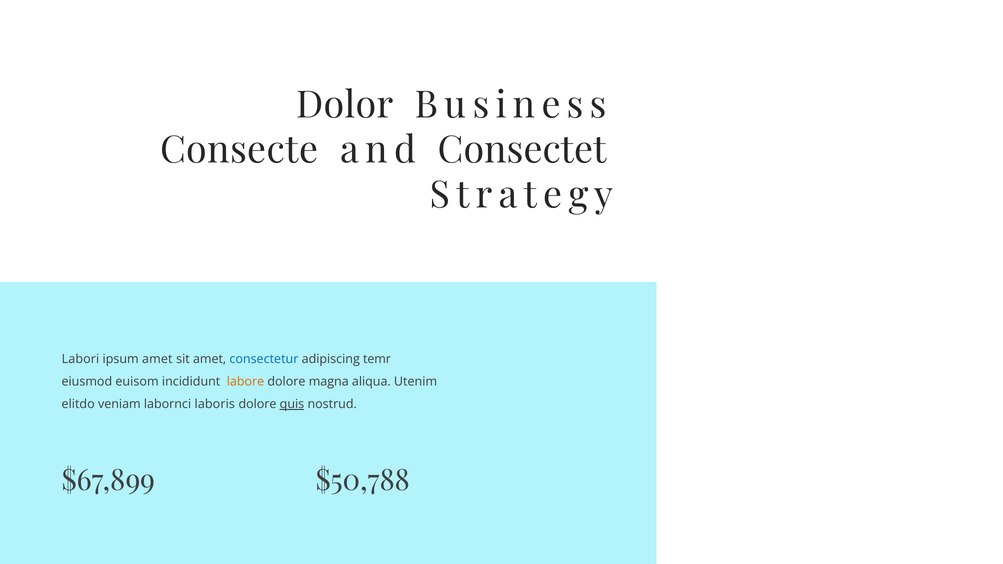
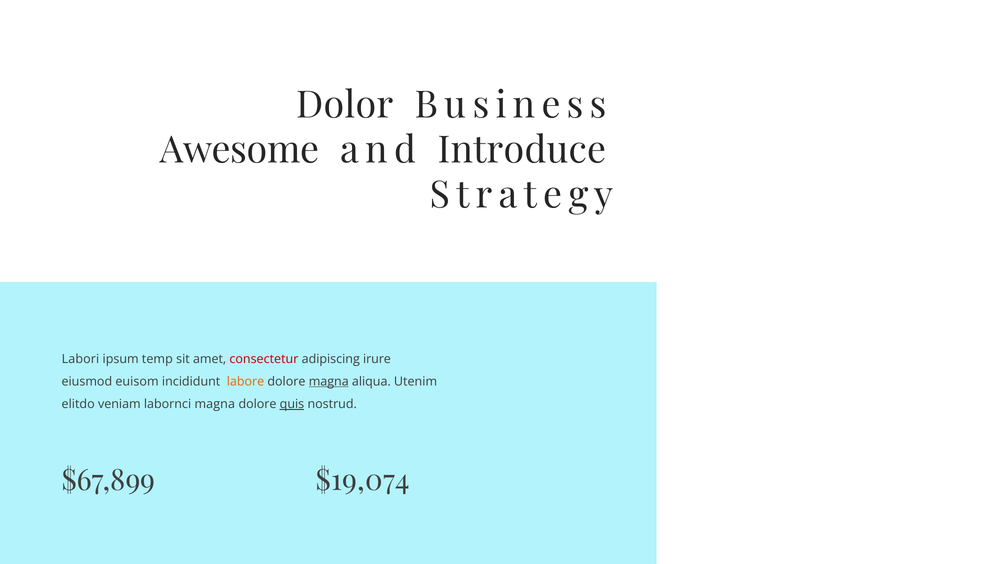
Consecte: Consecte -> Awesome (240, 150)
Consectet: Consectet -> Introduce (522, 150)
ipsum amet: amet -> temp (157, 359)
consectetur colour: blue -> red (264, 359)
temr: temr -> irure (377, 359)
magna underline: none -> present (329, 382)
labornci laboris: laboris -> magna (215, 404)
$50,788: $50,788 -> $19,074 (363, 481)
